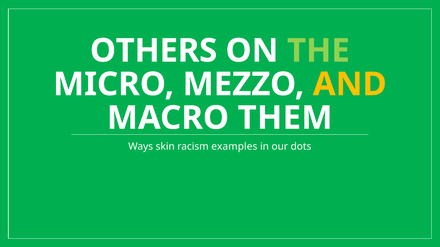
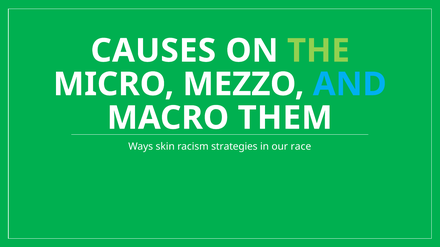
OTHERS: OTHERS -> CAUSES (153, 51)
AND colour: yellow -> light blue (350, 84)
examples: examples -> strategies (234, 147)
dots: dots -> race (301, 147)
